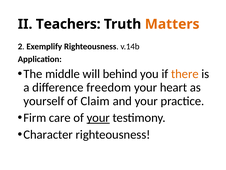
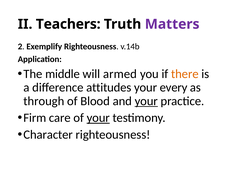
Matters colour: orange -> purple (172, 24)
behind: behind -> armed (120, 74)
freedom: freedom -> attitudes (109, 87)
heart: heart -> every (174, 87)
yourself: yourself -> through (44, 101)
Claim: Claim -> Blood (95, 101)
your underline: none -> present (146, 101)
